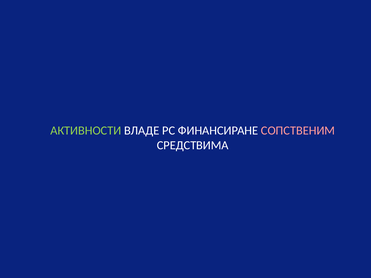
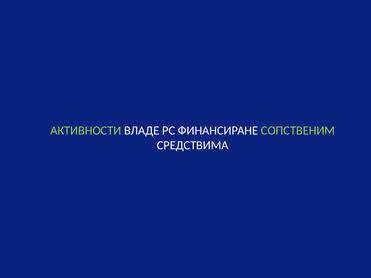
СОПСТВЕНИМ colour: pink -> light green (298, 131)
